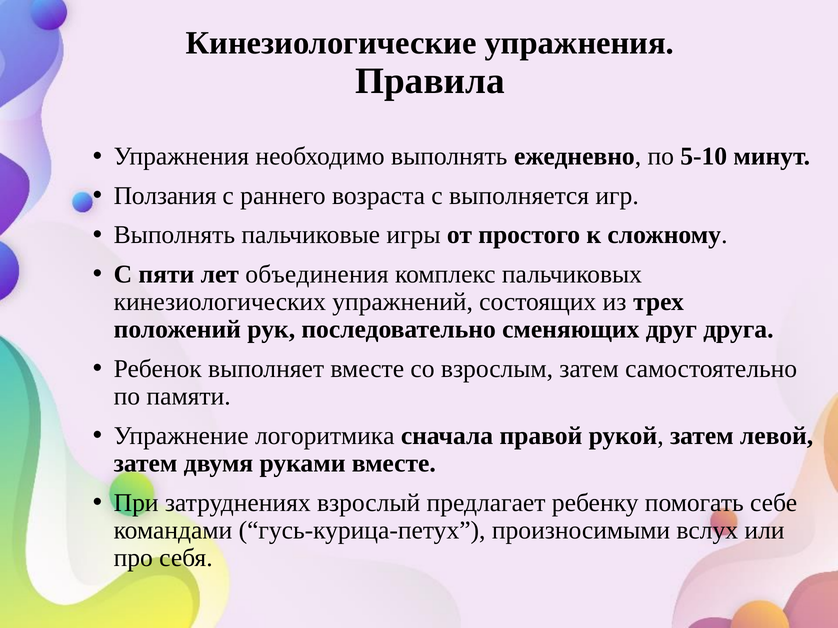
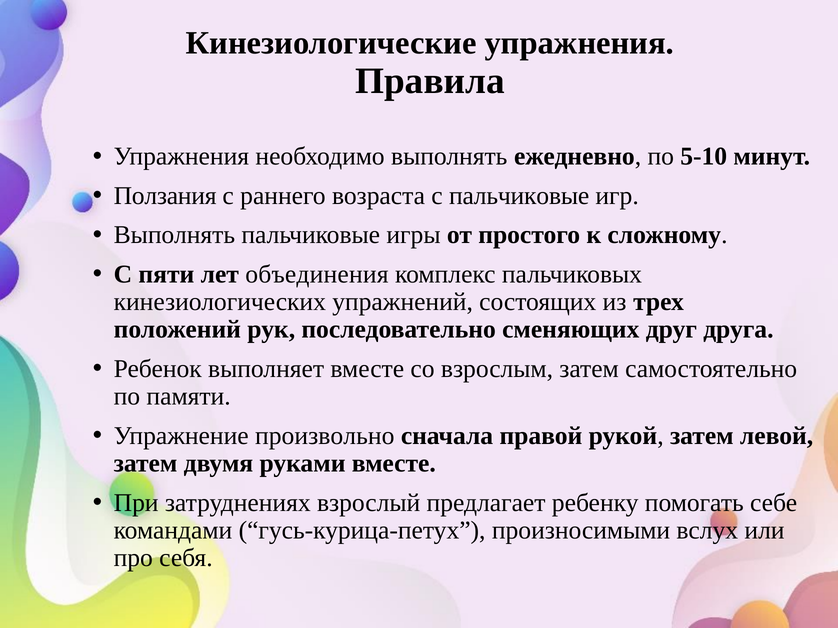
с выполняется: выполняется -> пальчиковые (519, 196)
логоритмика: логоритмика -> произвольно (325, 436)
